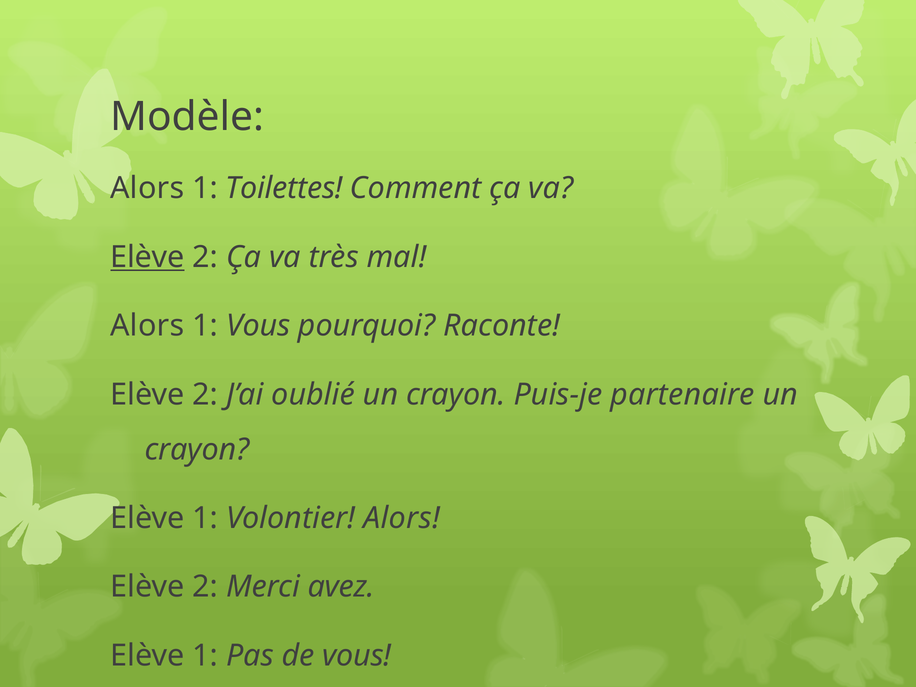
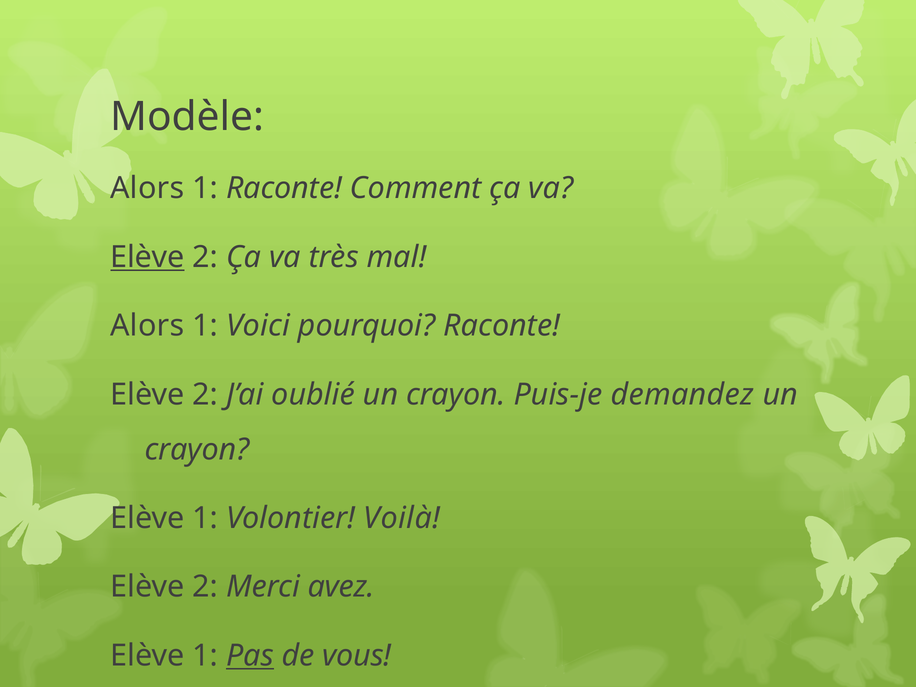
1 Toilettes: Toilettes -> Raconte (284, 188)
1 Vous: Vous -> Voici (258, 326)
partenaire: partenaire -> demandez (682, 395)
Volontier Alors: Alors -> Voilà (402, 518)
Pas underline: none -> present (250, 656)
